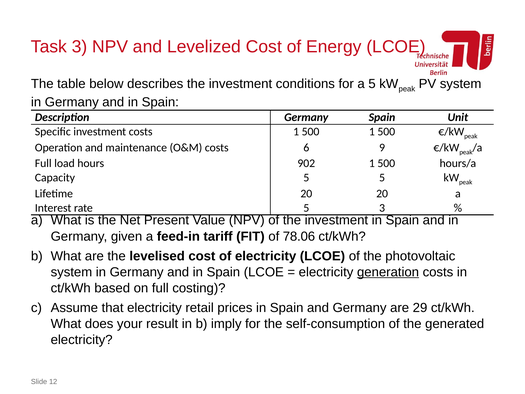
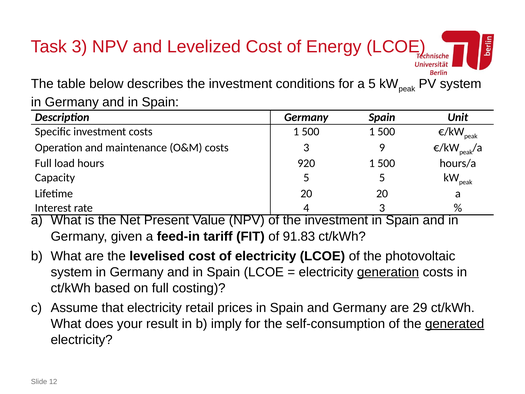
costs 6: 6 -> 3 (306, 147)
902: 902 -> 920 (306, 163)
rate 5: 5 -> 4 (306, 208)
78.06: 78.06 -> 91.83 (299, 236)
generated underline: none -> present (455, 324)
